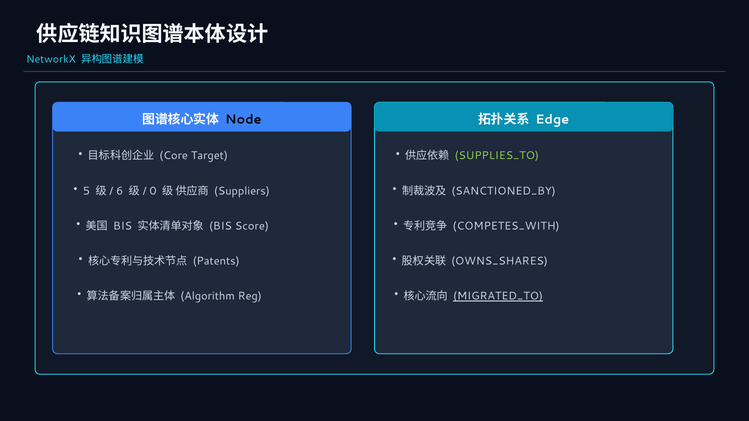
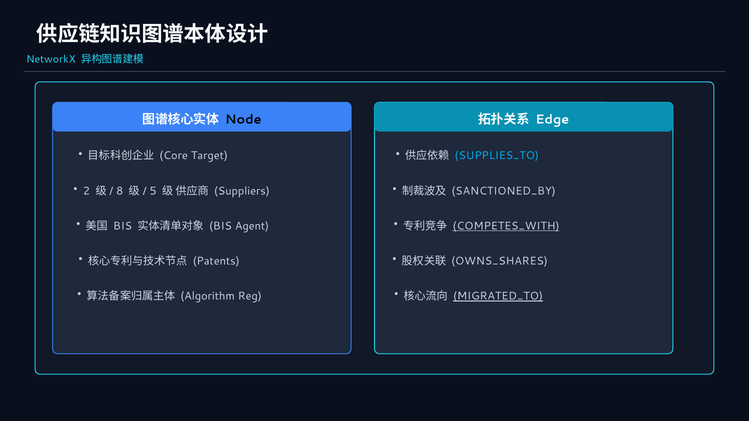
SUPPLIES_TO colour: light green -> light blue (497, 156)
5: 5 -> 2 (86, 191)
6: 6 -> 8 (120, 191)
0: 0 -> 5 (153, 191)
Score: Score -> Agent (252, 226)
COMPETES_WITH underline: none -> present (506, 226)
